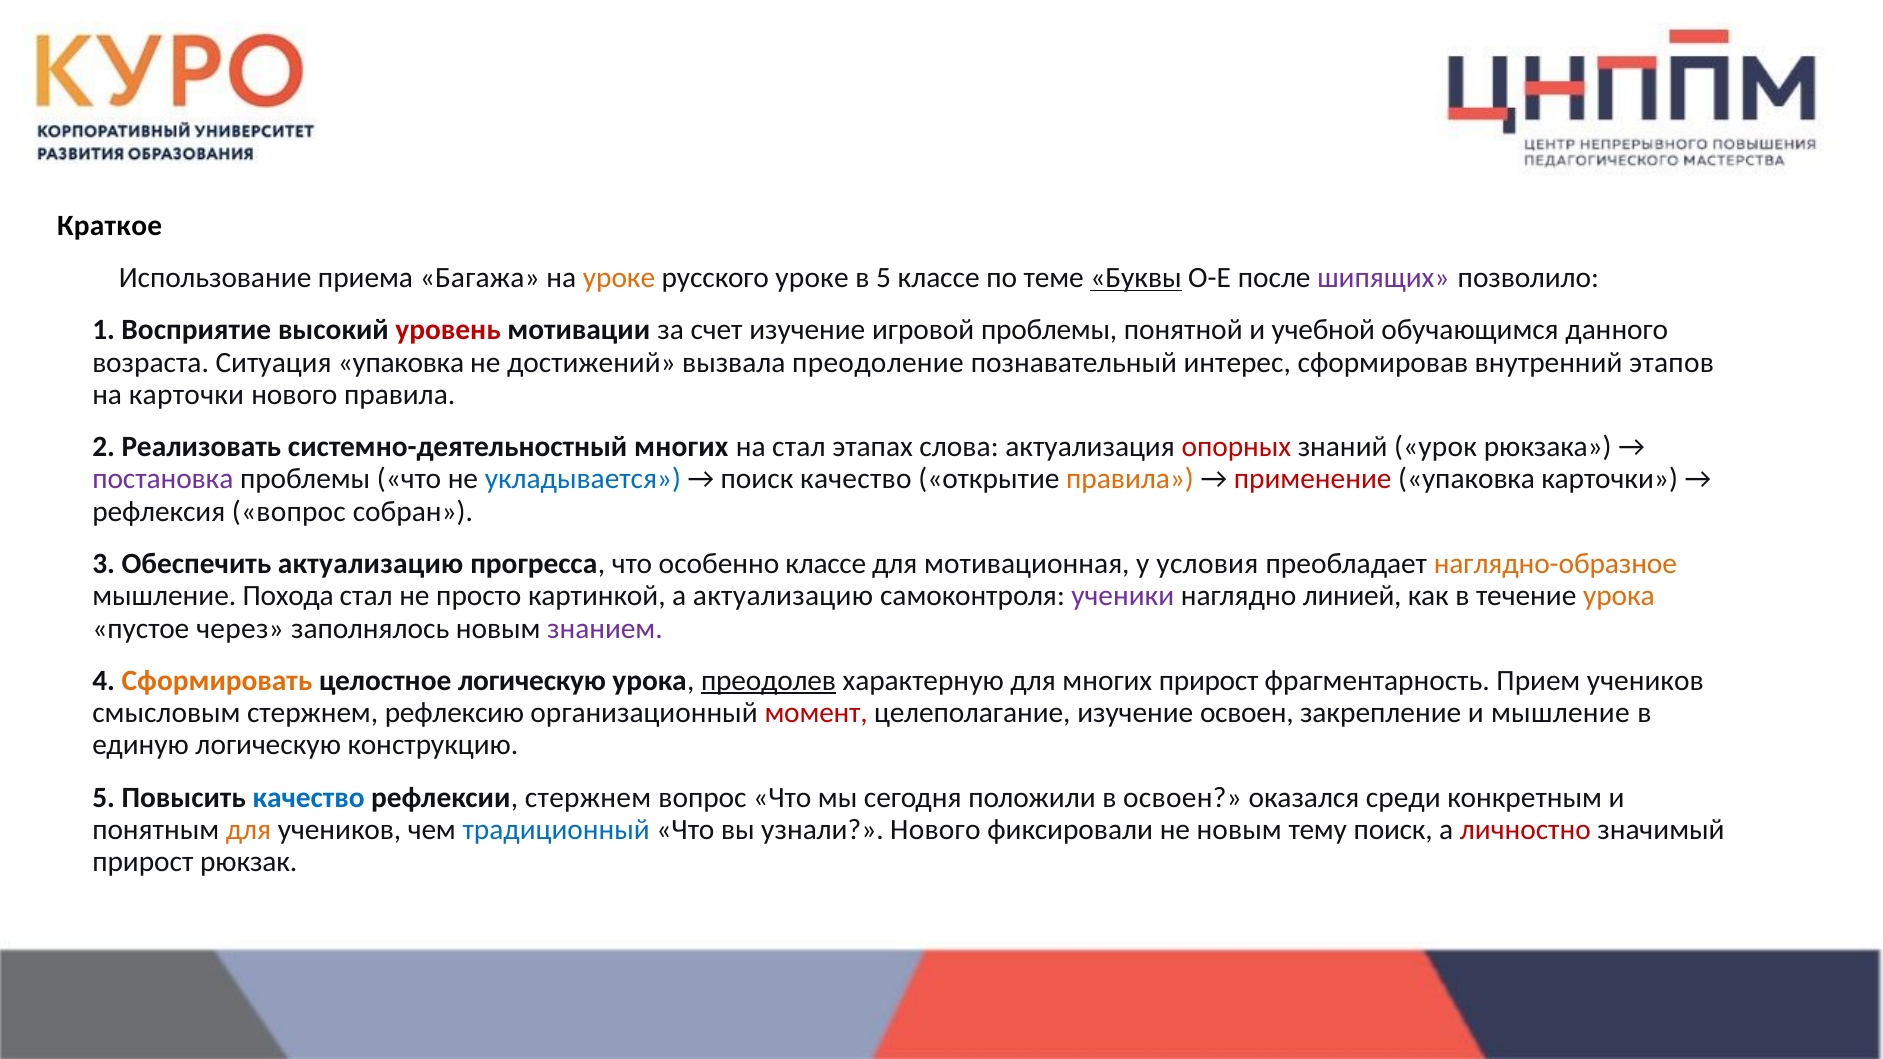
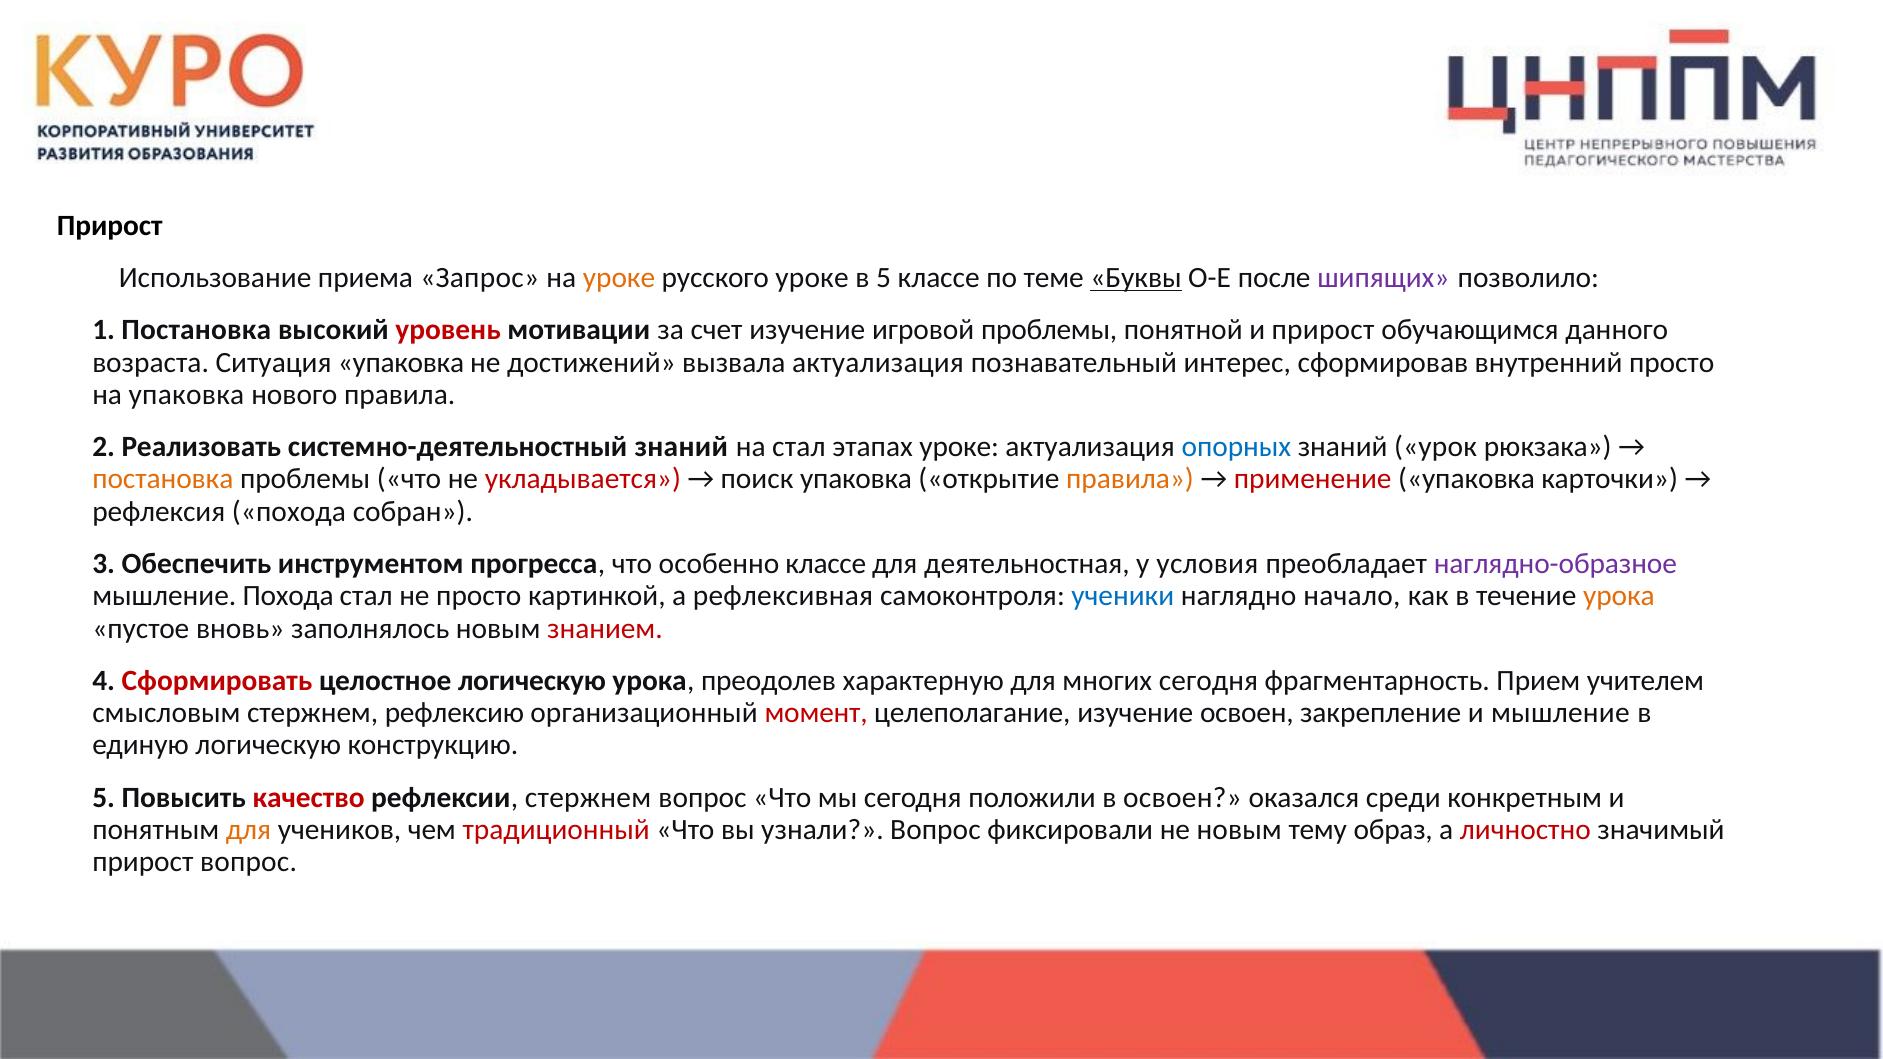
Краткое: Краткое -> Прирост (110, 226)
Багажа: Багажа -> Запрос (480, 278)
1 Восприятие: Восприятие -> Постановка (196, 330)
и учебной: учебной -> прирост (1323, 330)
вызвала преодоление: преодоление -> актуализация (878, 362)
внутренний этапов: этапов -> просто (1672, 362)
на карточки: карточки -> упаковка (186, 395)
системно-деятельностный многих: многих -> знаний (681, 447)
этапах слова: слова -> уроке (959, 447)
опорных colour: red -> blue (1236, 447)
постановка colour: purple -> orange (163, 479)
укладывается colour: blue -> red (583, 479)
поиск качество: качество -> упаковка (856, 479)
рефлексия вопрос: вопрос -> похода (289, 512)
Обеспечить актуализацию: актуализацию -> инструментом (371, 564)
мотивационная: мотивационная -> деятельностная (1027, 564)
наглядно-образное colour: orange -> purple (1555, 564)
а актуализацию: актуализацию -> рефлексивная (783, 596)
ученики colour: purple -> blue (1123, 596)
линией: линией -> начало (1352, 596)
через: через -> вновь (240, 629)
знанием colour: purple -> red (605, 629)
Сформировать colour: orange -> red (217, 681)
преодолев underline: present -> none (768, 681)
многих прирост: прирост -> сегодня (1208, 681)
Прием учеников: учеников -> учителем (1645, 681)
качество colour: blue -> red (309, 797)
традиционный colour: blue -> red (556, 830)
узнали Нового: Нового -> Вопрос (935, 830)
тему поиск: поиск -> образ (1393, 830)
прирост рюкзак: рюкзак -> вопрос (249, 862)
